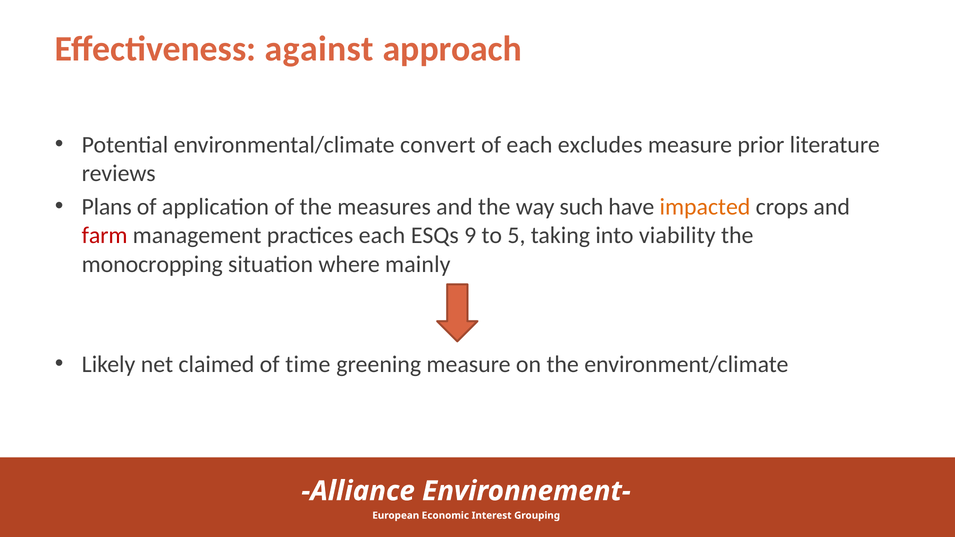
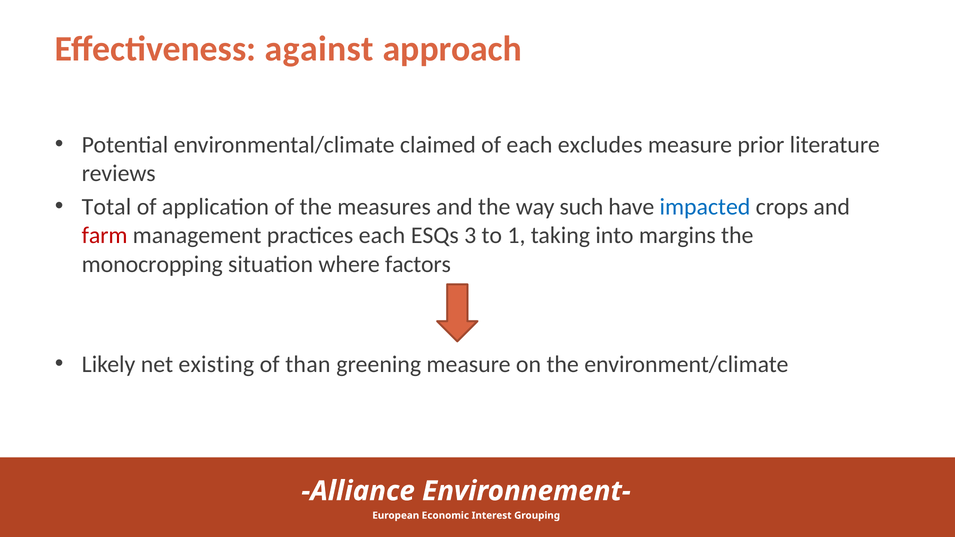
convert: convert -> claimed (438, 145)
Plans: Plans -> Total (106, 207)
impacted colour: orange -> blue (705, 207)
9: 9 -> 3 (470, 236)
5: 5 -> 1 (516, 236)
viability: viability -> margins (677, 236)
mainly: mainly -> factors (418, 264)
claimed: claimed -> existing (216, 365)
time: time -> than (308, 365)
